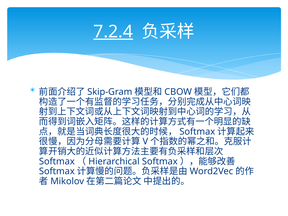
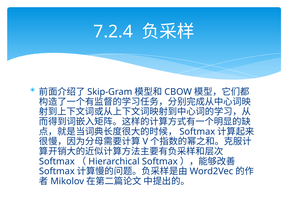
7.2.4 underline: present -> none (113, 32)
